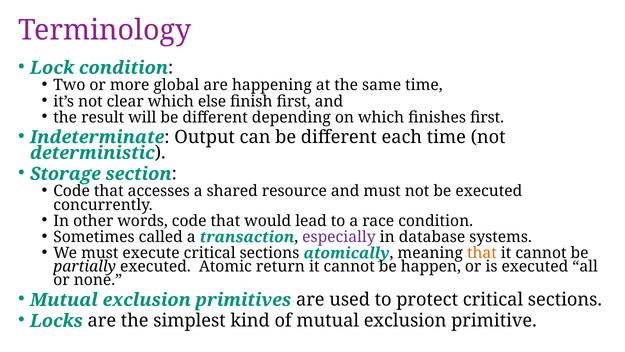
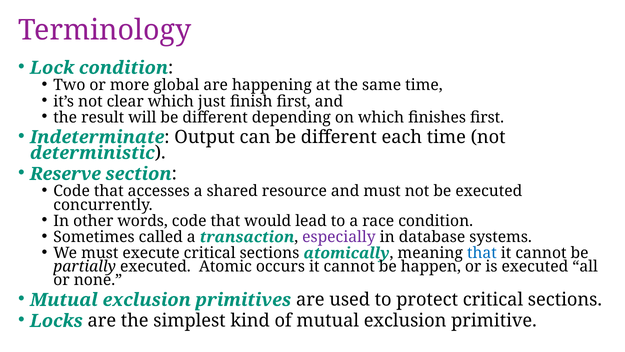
else: else -> just (212, 101)
Storage: Storage -> Reserve (65, 174)
that colour: orange -> blue (482, 253)
return: return -> occurs (280, 266)
